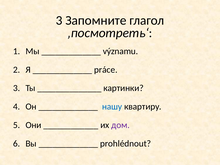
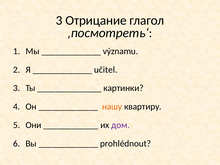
Запомните: Запомните -> Отрицание (96, 20)
práce: práce -> učitel (106, 70)
нашу colour: blue -> orange (112, 107)
